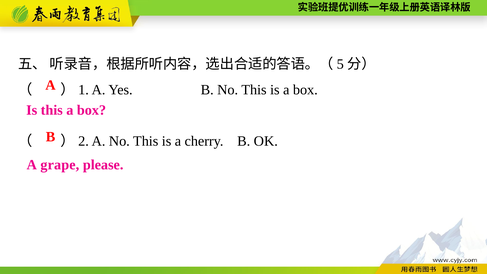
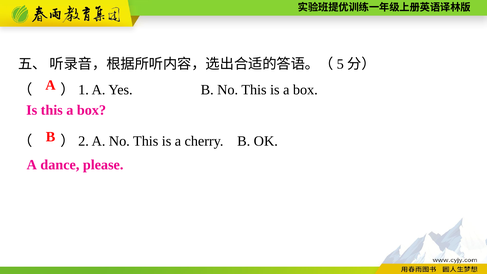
grape: grape -> dance (60, 165)
